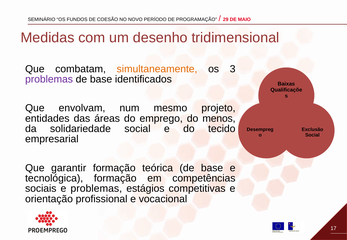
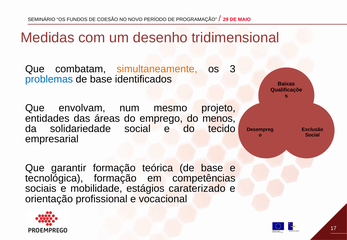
problemas colour: purple -> blue (49, 79)
e problemas: problemas -> mobilidade (96, 189)
competitivas: competitivas -> caraterizado (197, 189)
